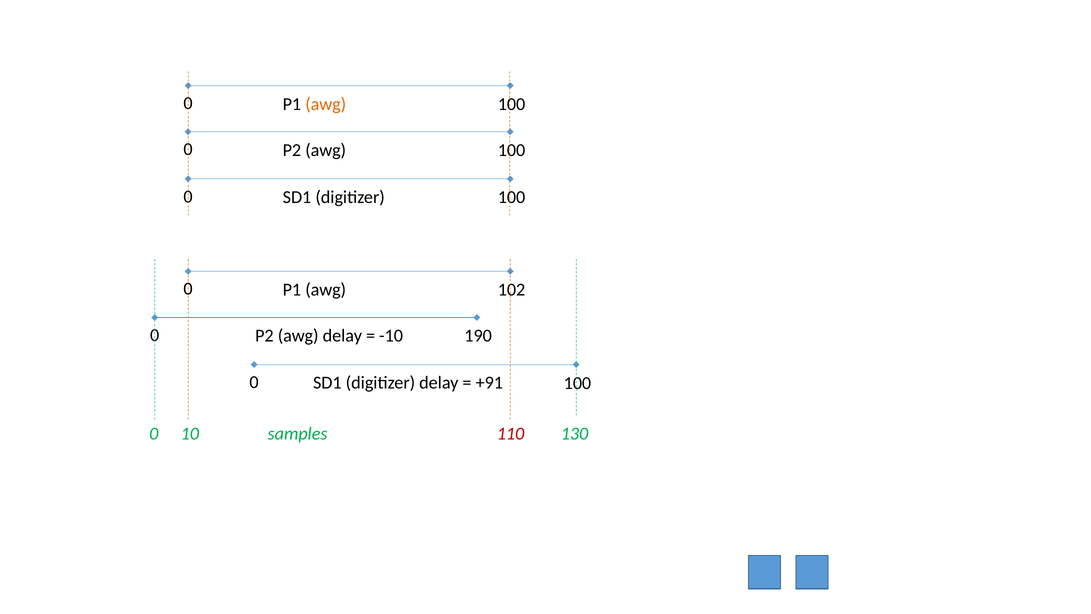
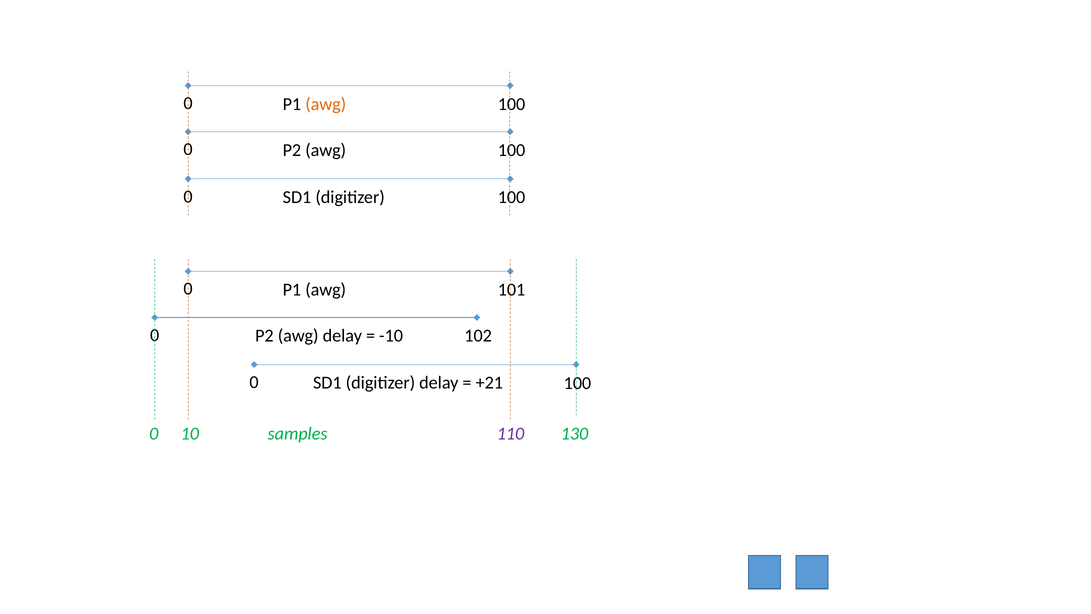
102: 102 -> 101 (512, 290)
190: 190 -> 102 (478, 336)
+91: +91 -> +21 (489, 383)
110 colour: red -> purple (511, 433)
